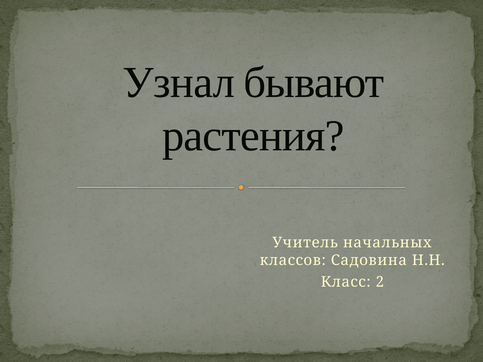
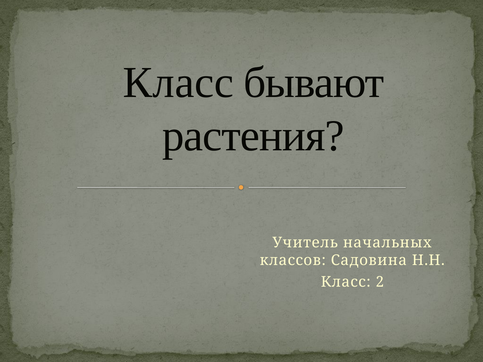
Узнал: Узнал -> Класс (178, 83)
